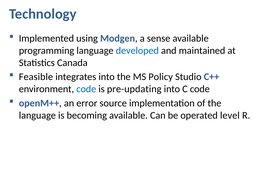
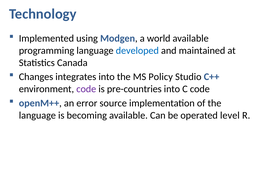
sense: sense -> world (159, 38)
Feasible: Feasible -> Changes (36, 77)
code colour: blue -> purple (86, 89)
pre-updating: pre-updating -> pre-countries (134, 89)
